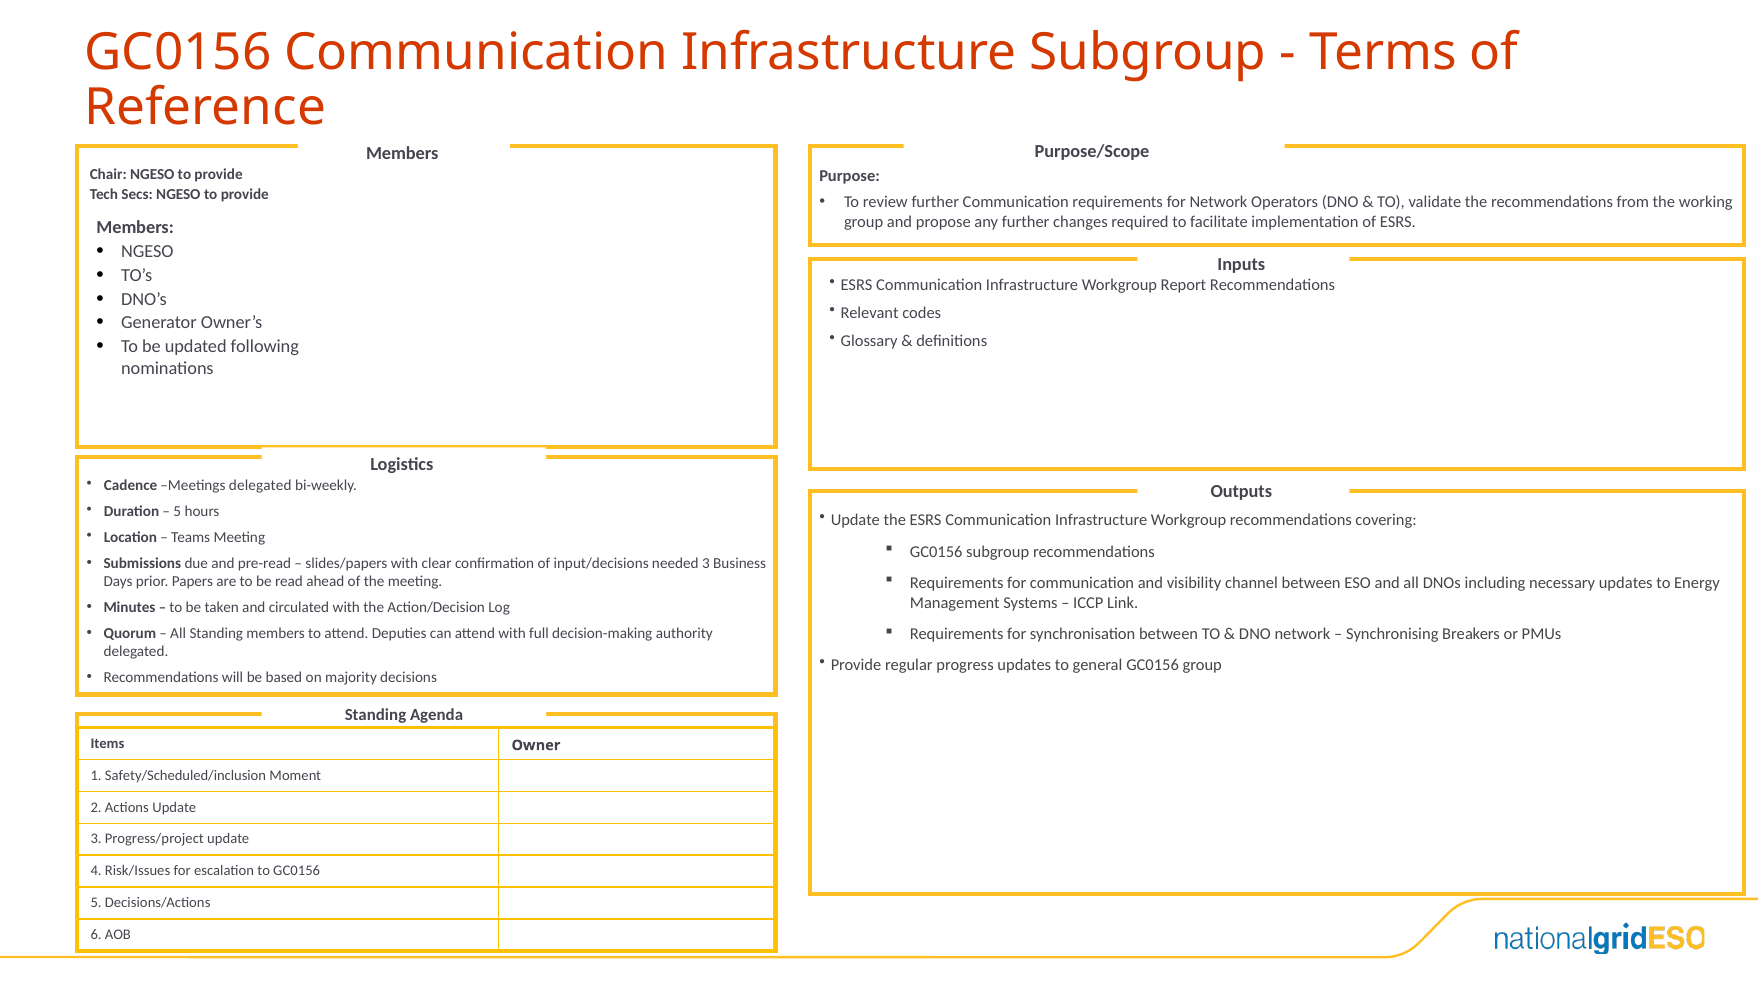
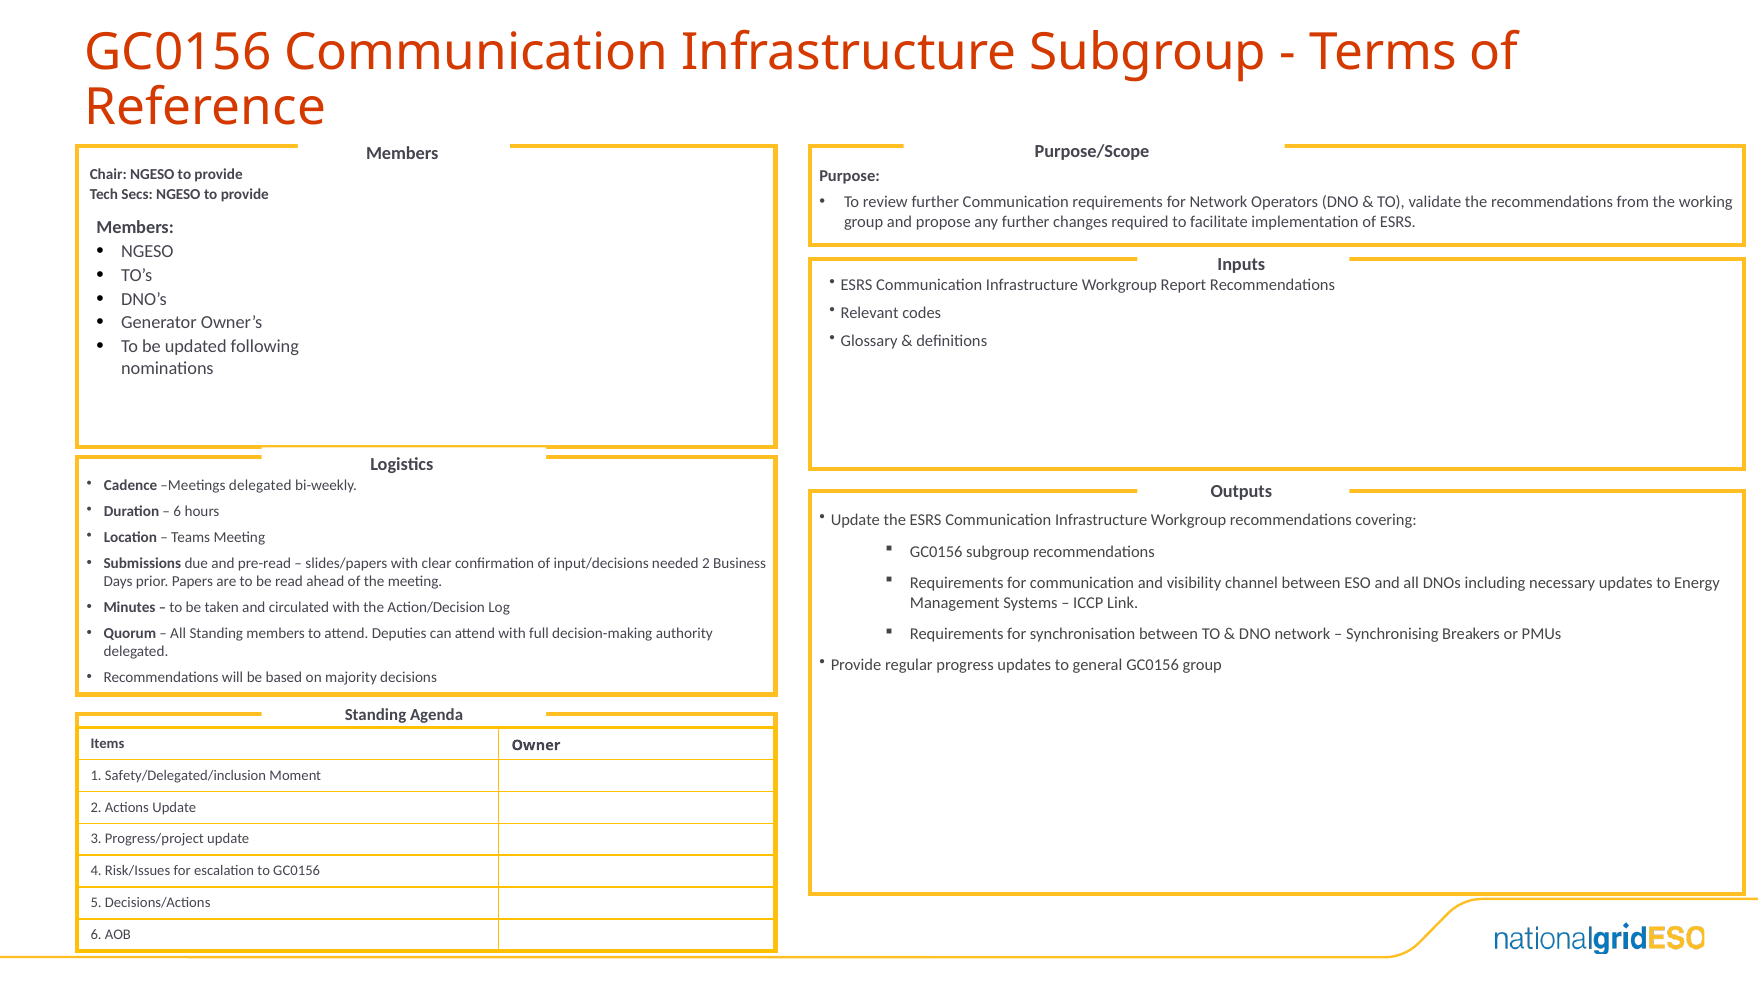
5: 5 -> 6 (177, 512)
needed 3: 3 -> 2 (706, 563)
Safety/Scheduled/inclusion: Safety/Scheduled/inclusion -> Safety/Delegated/inclusion (186, 775)
